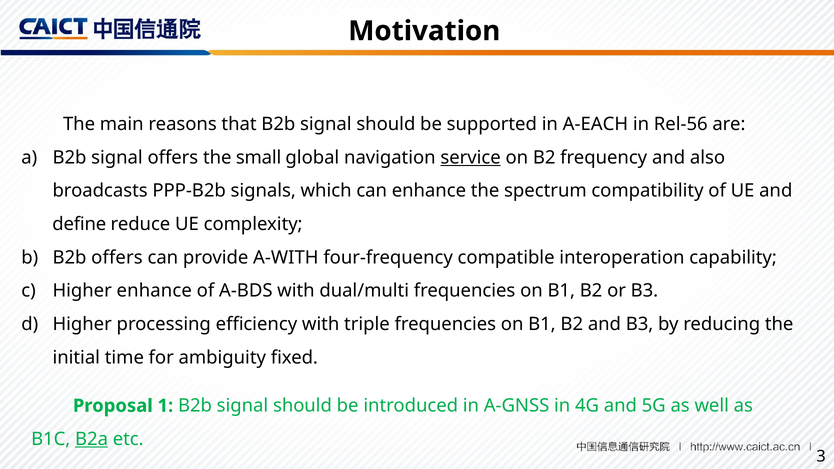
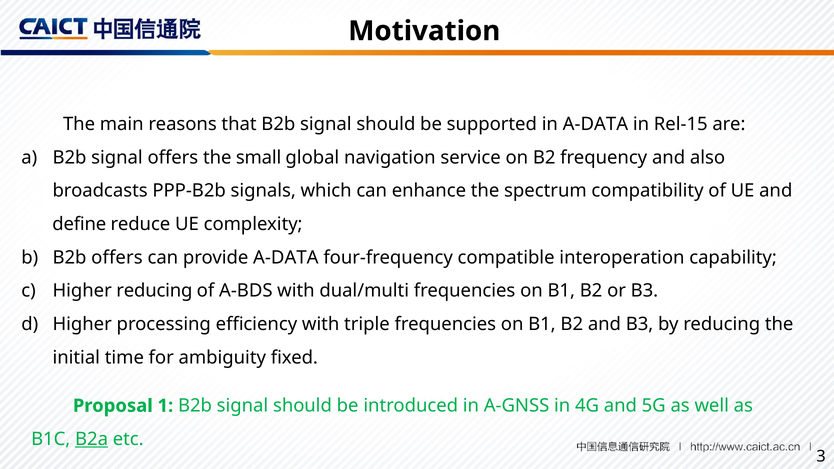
in A-EACH: A-EACH -> A-DATA (595, 124)
Rel-56: Rel-56 -> Rel-15 (681, 124)
service underline: present -> none (471, 158)
provide A-WITH: A-WITH -> A-DATA (286, 258)
Higher enhance: enhance -> reducing (154, 291)
